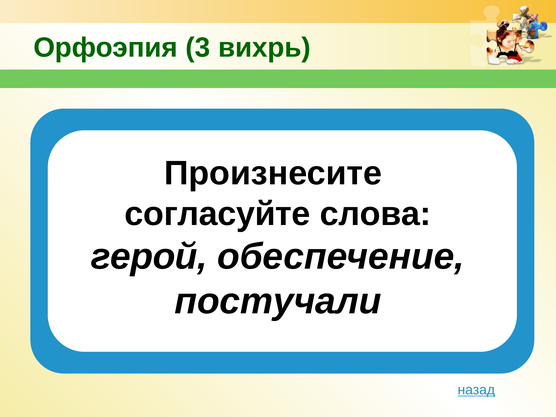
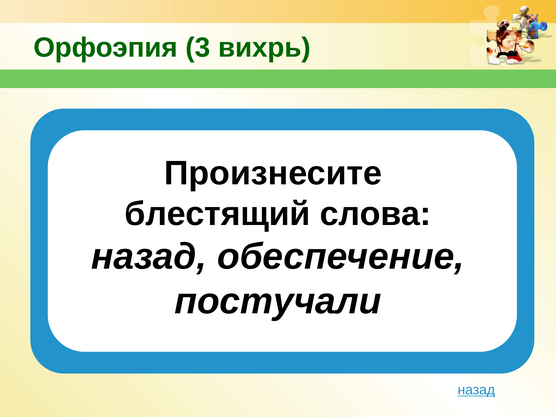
согласуйте: согласуйте -> блестящий (218, 214)
герой: герой -> назад (149, 257)
